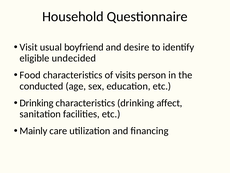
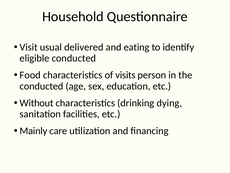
boyfriend: boyfriend -> delivered (84, 47)
desire: desire -> eating (137, 47)
eligible undecided: undecided -> conducted (74, 58)
Drinking: Drinking -> Without (37, 103)
affect: affect -> dying (169, 103)
